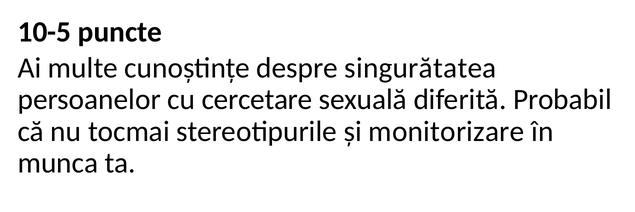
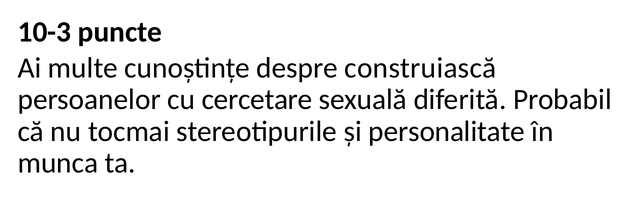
10-5: 10-5 -> 10-3 (44, 32)
singurătatea: singurătatea -> construiască (420, 68)
monitorizare: monitorizare -> personalitate (447, 131)
